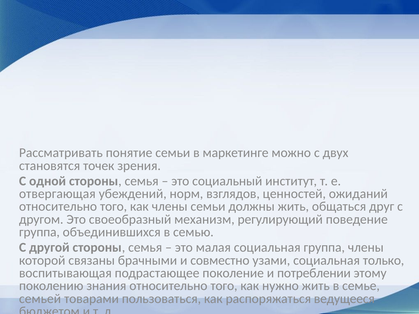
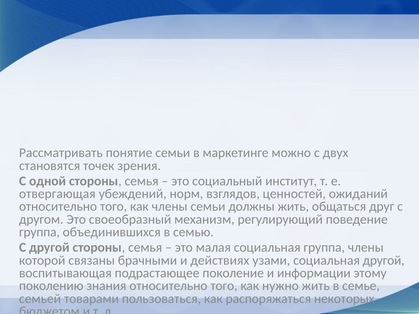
совместно: совместно -> действиях (220, 260)
социальная только: только -> другой (384, 260)
потреблении: потреблении -> информации (314, 273)
ведущееся: ведущееся -> некоторых (344, 299)
